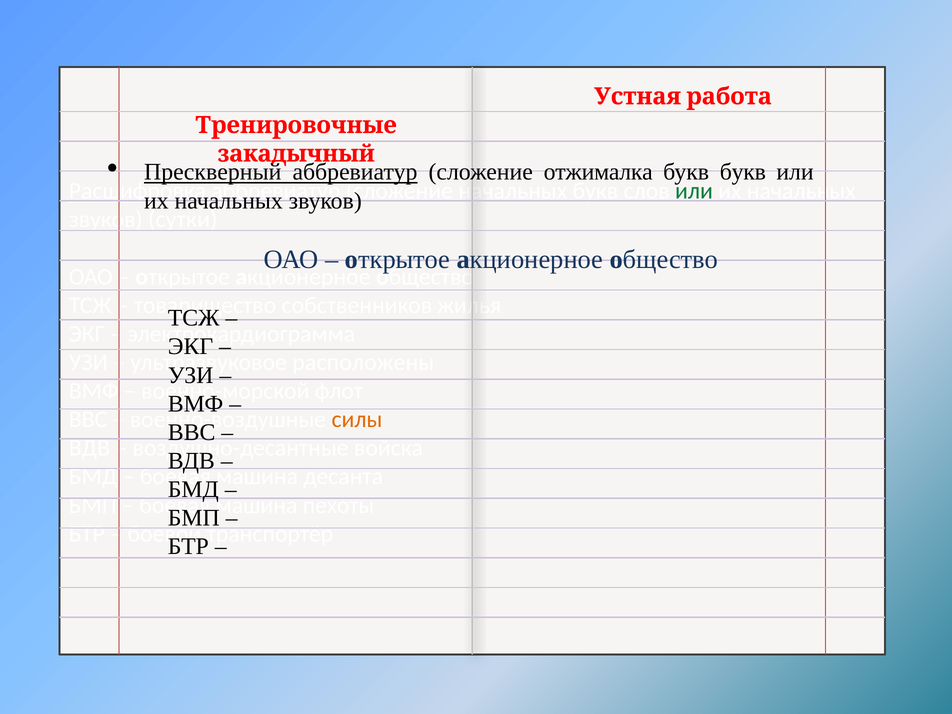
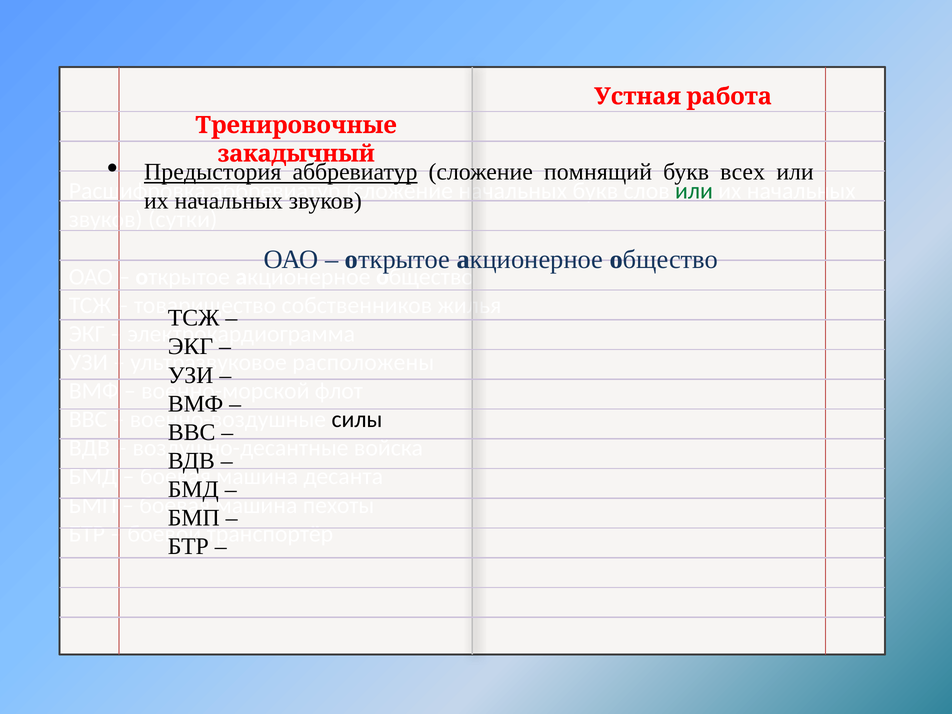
Прескверный: Прескверный -> Предыстория (213, 172)
отжималка: отжималка -> помнящий (598, 172)
букв букв: букв -> всех (743, 172)
силы colour: orange -> black (357, 419)
